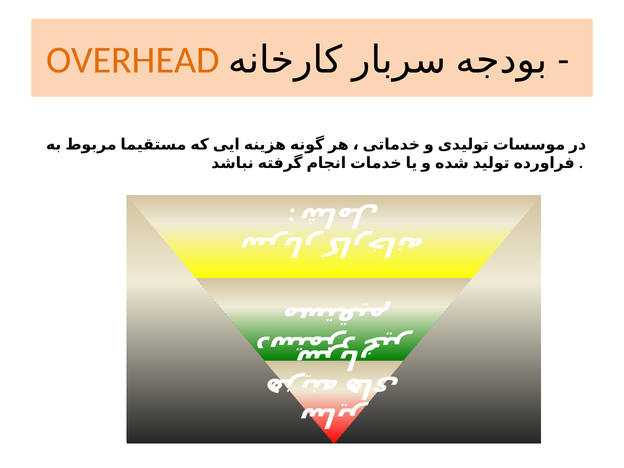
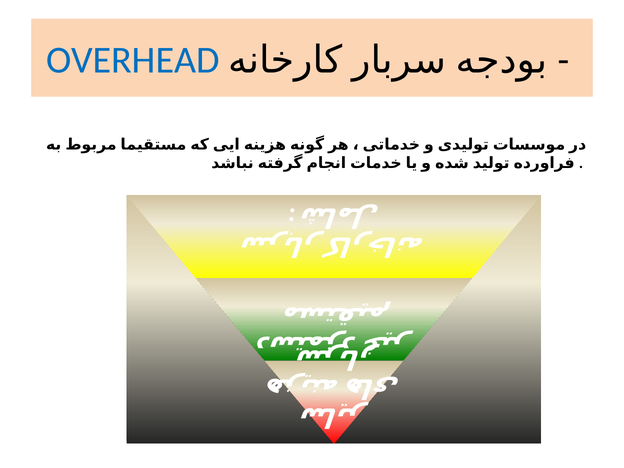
OVERHEAD colour: orange -> blue (133, 60)
